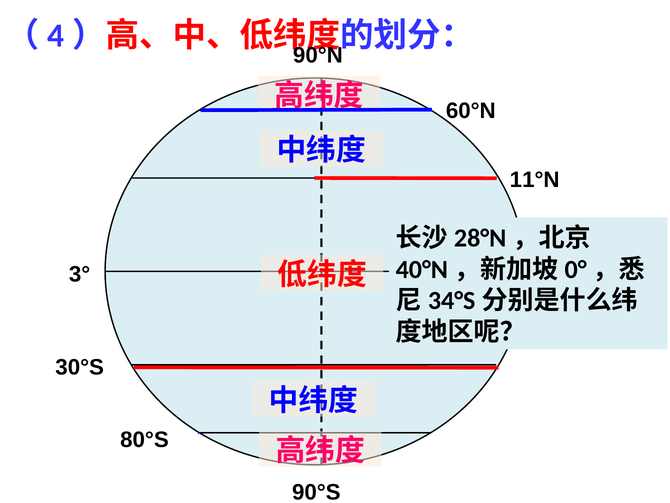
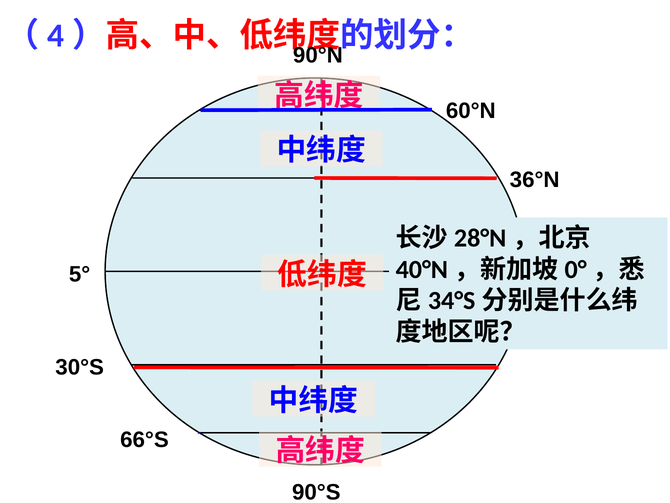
11°N: 11°N -> 36°N (535, 180)
3°: 3° -> 5° (80, 274)
80°S: 80°S -> 66°S (144, 439)
